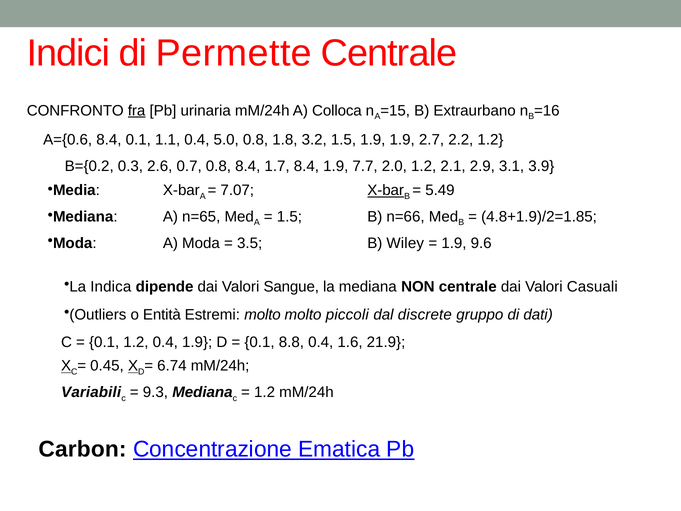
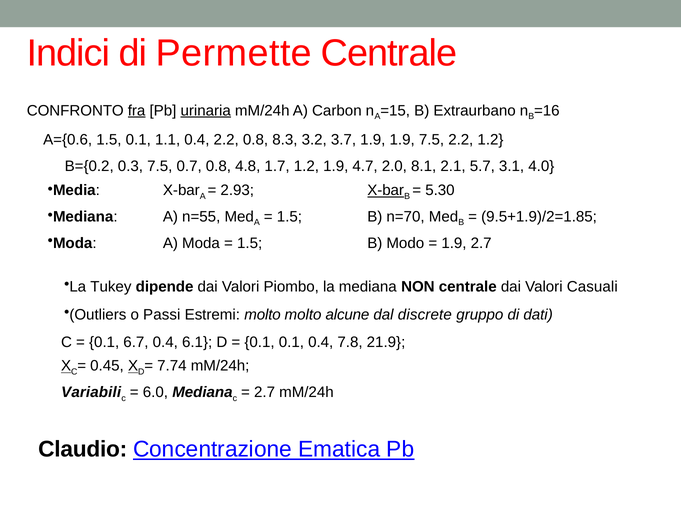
urinaria underline: none -> present (206, 111)
Colloca: Colloca -> Carbon (337, 111)
A={0.6 8.4: 8.4 -> 1.5 (109, 140)
0.4 5.0: 5.0 -> 2.2 (226, 140)
1.8: 1.8 -> 8.3 (285, 140)
3.2 1.5: 1.5 -> 3.7 (343, 140)
1.9 2.7: 2.7 -> 7.5 (432, 140)
0.3 2.6: 2.6 -> 7.5 (160, 166)
0.8 8.4: 8.4 -> 4.8 (248, 166)
1.7 8.4: 8.4 -> 1.2 (306, 166)
7.7: 7.7 -> 4.7 (365, 166)
2.0 1.2: 1.2 -> 8.1 (424, 166)
2.9: 2.9 -> 5.7 (482, 166)
3.9: 3.9 -> 4.0 (541, 166)
7.07: 7.07 -> 2.93 (237, 190)
5.49: 5.49 -> 5.30 (440, 190)
n=65: n=65 -> n=55 (201, 217)
n=66: n=66 -> n=70 (406, 217)
4.8+1.9)/2=1.85: 4.8+1.9)/2=1.85 -> 9.5+1.9)/2=1.85 (539, 217)
3.5: 3.5 -> 1.5 (250, 243)
Wiley: Wiley -> Modo (405, 243)
1.9 9.6: 9.6 -> 2.7 (481, 243)
Indica: Indica -> Tukey (111, 287)
Sangue: Sangue -> Piombo (291, 287)
Entità: Entità -> Passi (162, 314)
piccoli: piccoli -> alcune (347, 314)
0.1 1.2: 1.2 -> 6.7 (136, 342)
0.4 1.9: 1.9 -> 6.1 (197, 342)
0.1 8.8: 8.8 -> 0.1 (291, 342)
1.6: 1.6 -> 7.8 (350, 342)
6.74: 6.74 -> 7.74 (172, 366)
9.3: 9.3 -> 6.0 (155, 392)
1.2: 1.2 -> 2.7 (265, 392)
Carbon: Carbon -> Claudio (83, 449)
